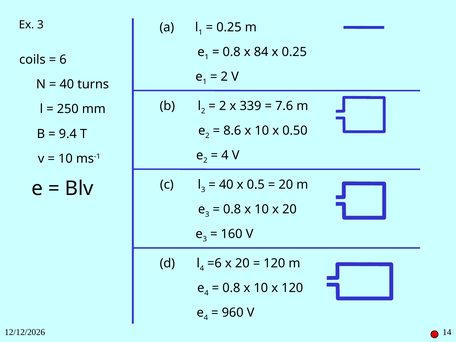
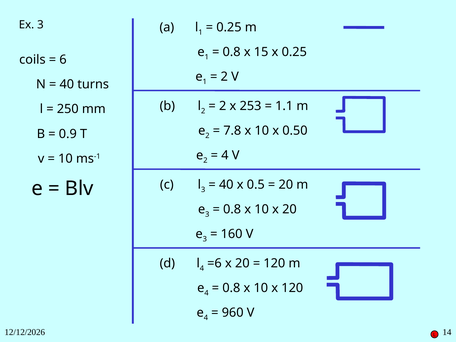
84: 84 -> 15 (261, 52)
339: 339 -> 253 (250, 106)
7.6: 7.6 -> 1.1 (284, 106)
8.6: 8.6 -> 7.8 (232, 131)
9.4: 9.4 -> 0.9 (68, 134)
